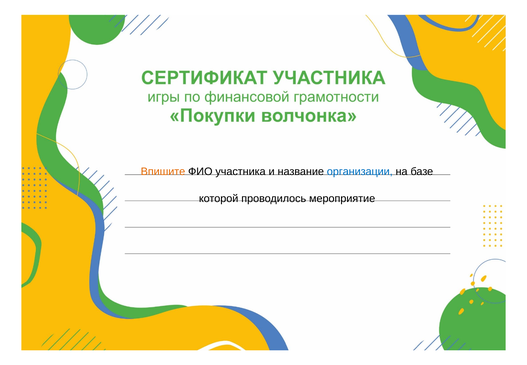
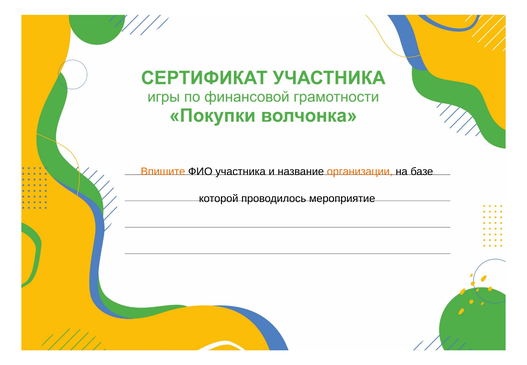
организации colour: blue -> orange (360, 171)
